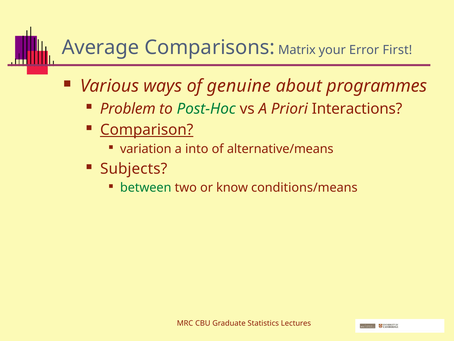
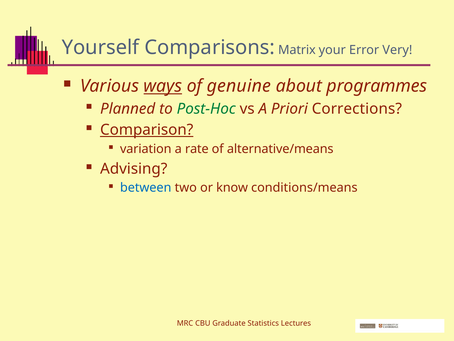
Average: Average -> Yourself (100, 48)
First: First -> Very (397, 50)
ways underline: none -> present (163, 86)
Problem: Problem -> Planned (128, 109)
Interactions: Interactions -> Corrections (357, 109)
into: into -> rate (197, 149)
Subjects: Subjects -> Advising (134, 169)
between colour: green -> blue (146, 188)
